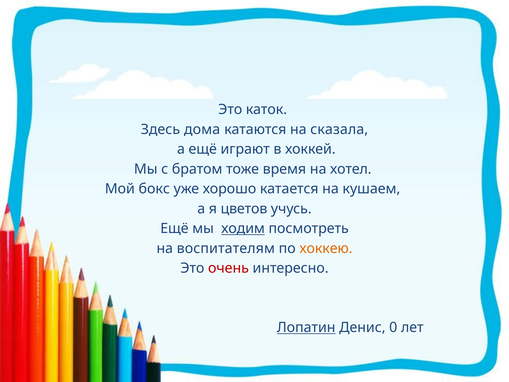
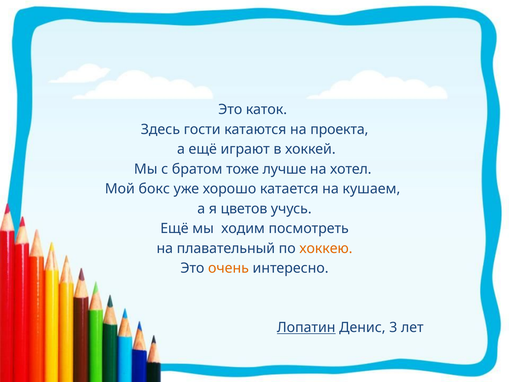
дома: дома -> гости (202, 129)
сказала: сказала -> проекта (339, 129)
время: время -> лучше (285, 169)
ходим underline: present -> none (243, 228)
воспитателям: воспитателям -> плавательный (226, 248)
очень colour: red -> orange (228, 268)
0: 0 -> 3 (393, 327)
